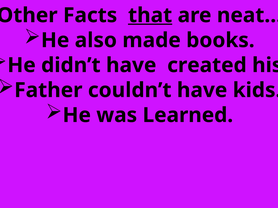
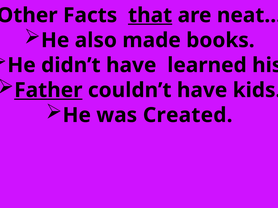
created: created -> learned (207, 65)
Father underline: none -> present (48, 90)
Learned: Learned -> Created (188, 115)
